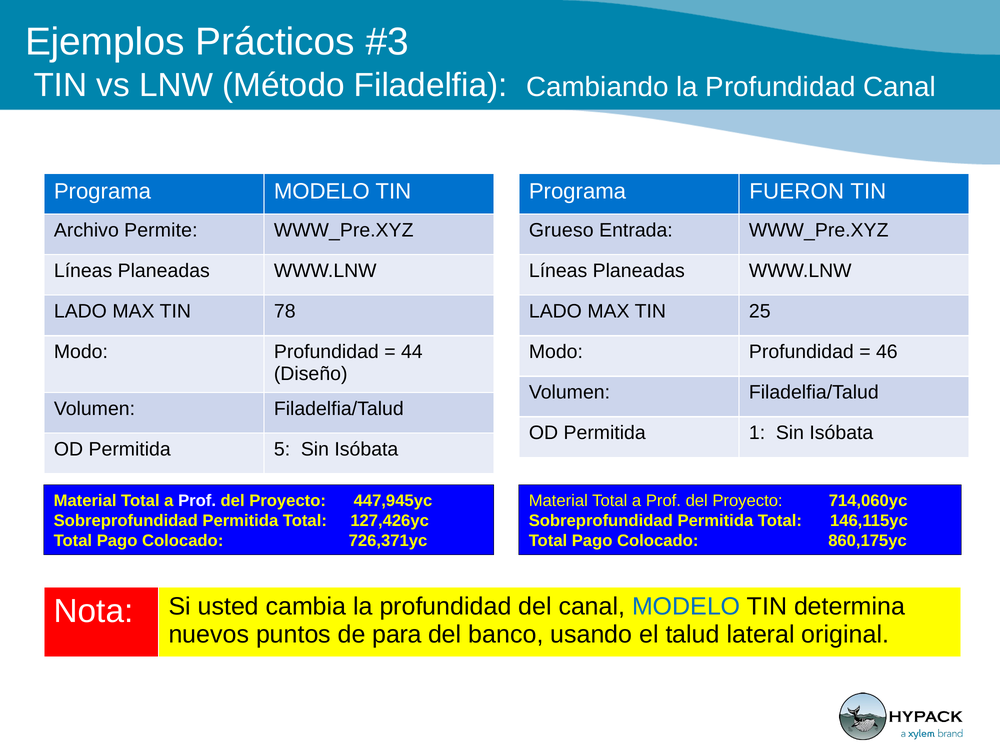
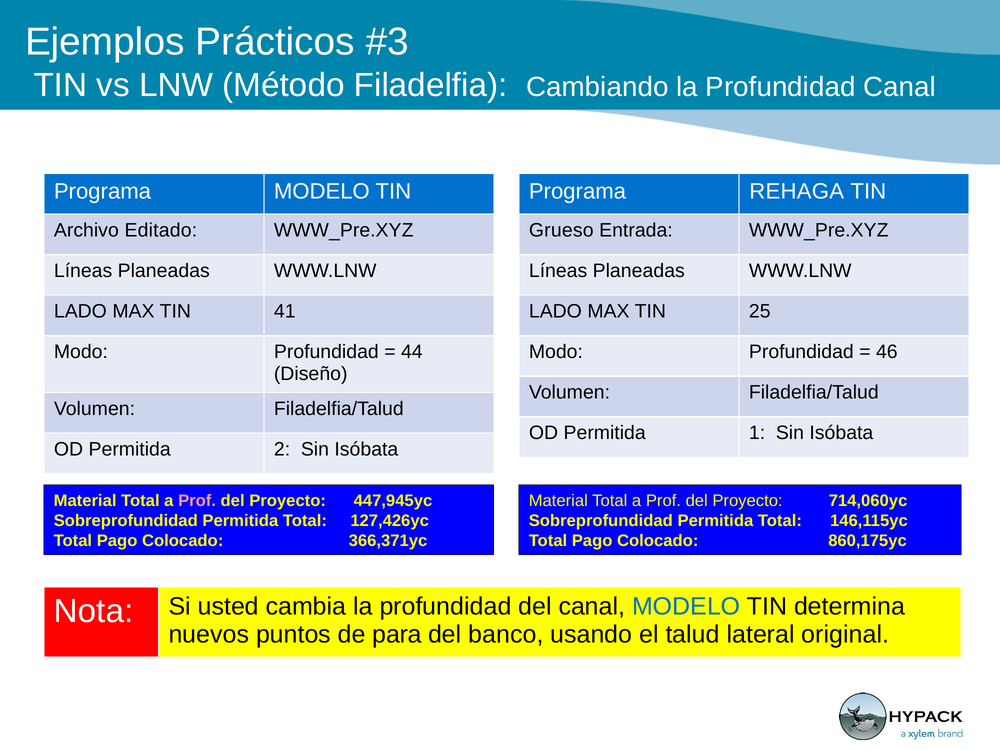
FUERON: FUERON -> REHAGA (797, 191)
Permite: Permite -> Editado (161, 230)
78: 78 -> 41 (285, 311)
5: 5 -> 2 (282, 449)
Prof colour: white -> pink (197, 501)
726,371yc: 726,371yc -> 366,371yc (388, 541)
